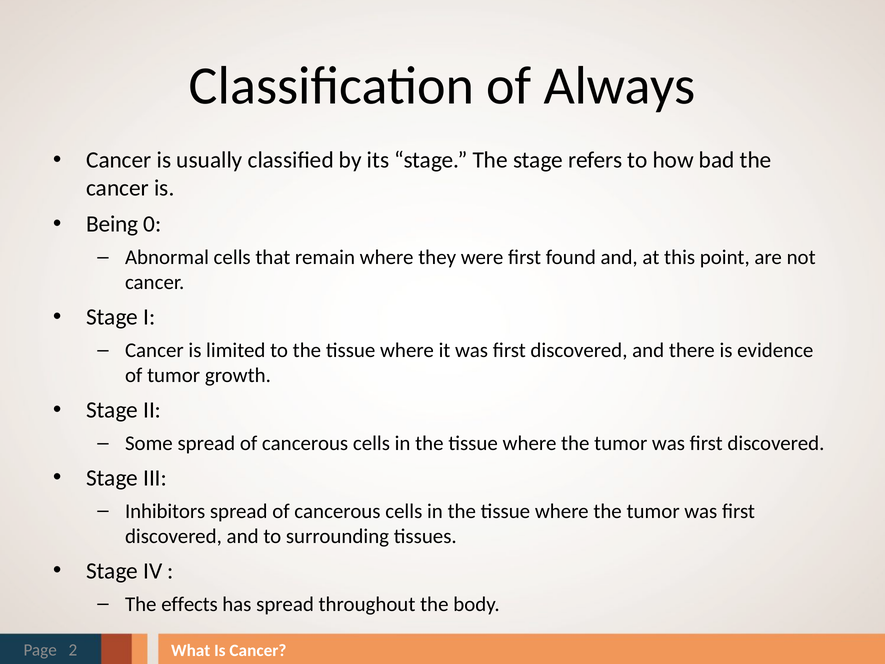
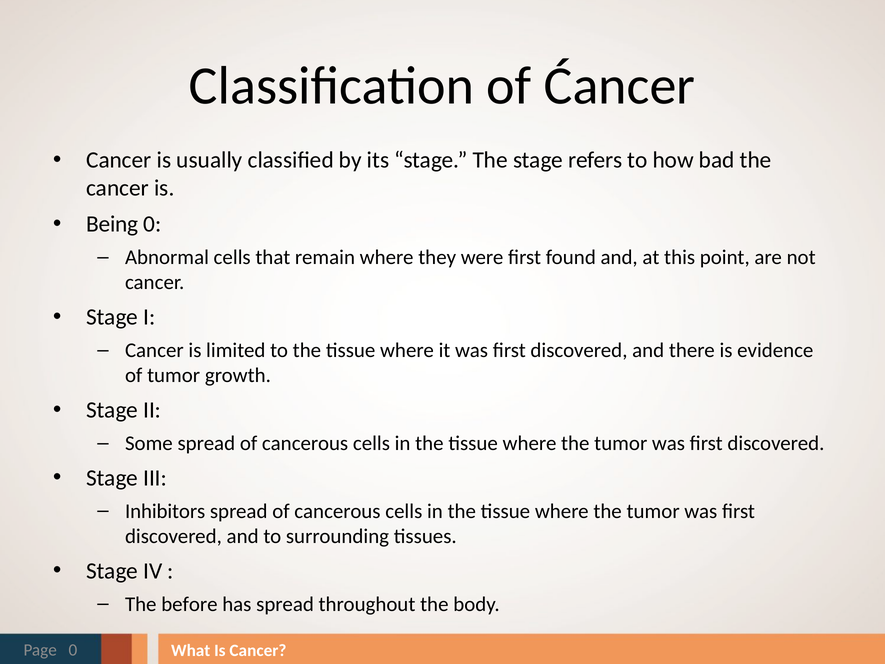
Always: Always -> Ćancer (619, 86)
effects: effects -> before (189, 604)
Page 2: 2 -> 0 (73, 650)
